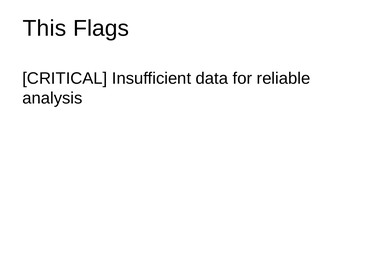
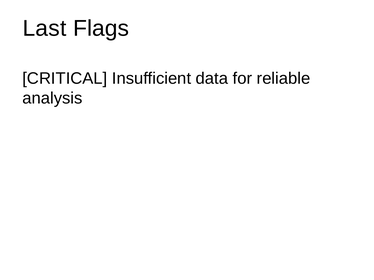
This: This -> Last (44, 28)
